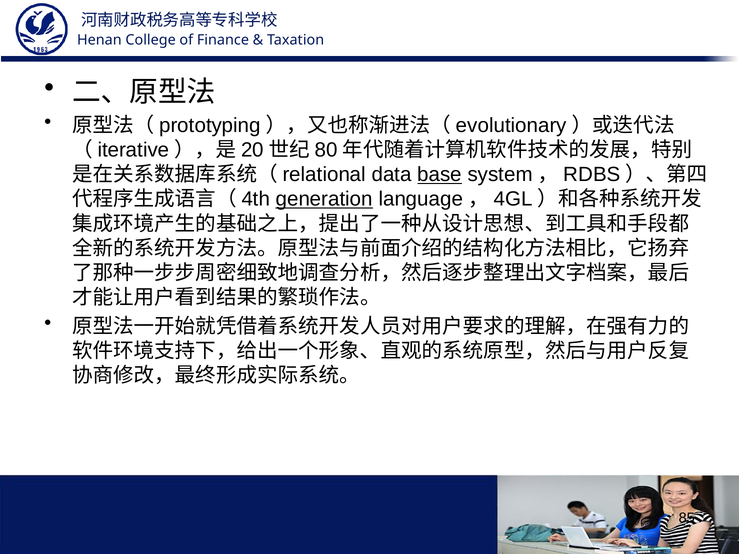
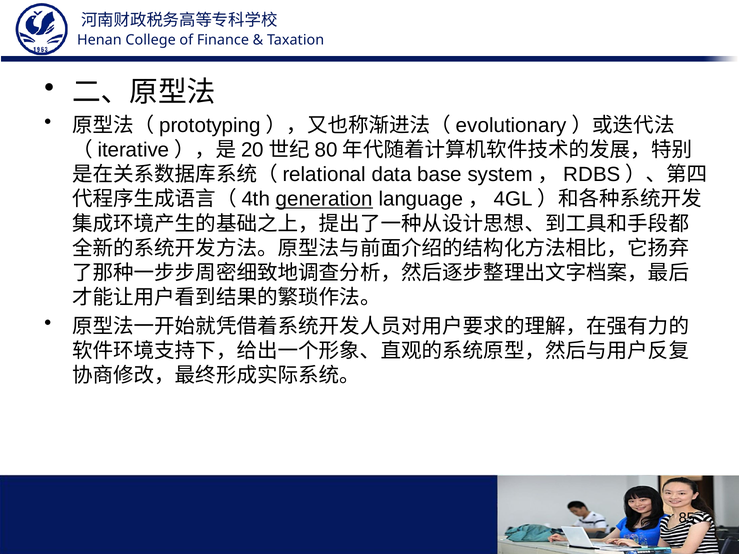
base underline: present -> none (440, 175)
